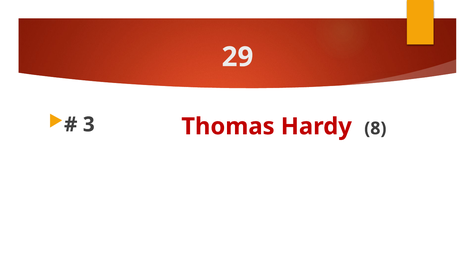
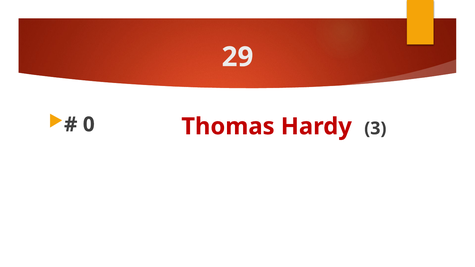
3: 3 -> 0 (89, 125)
8: 8 -> 3 (375, 129)
